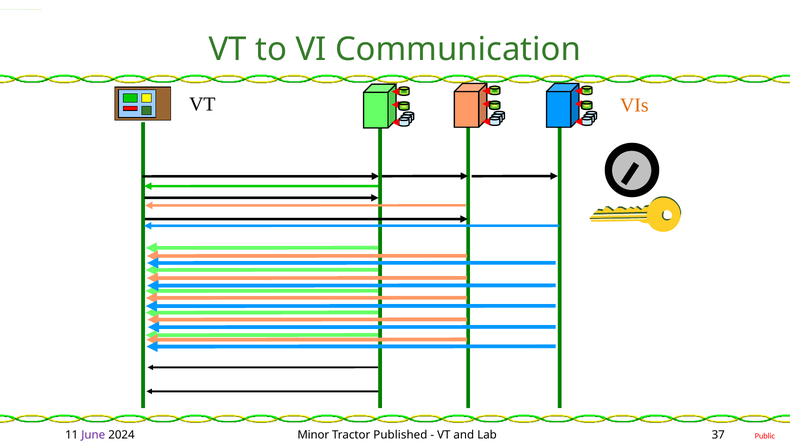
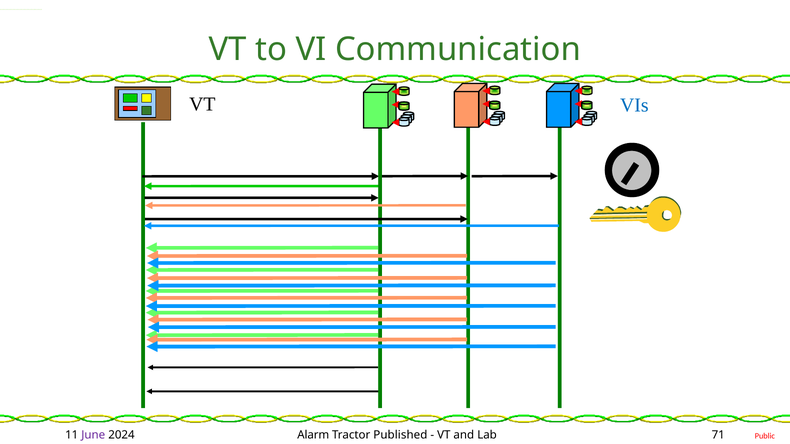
VIs colour: orange -> blue (634, 105)
Minor: Minor -> Alarm (313, 435)
37: 37 -> 71 (718, 435)
